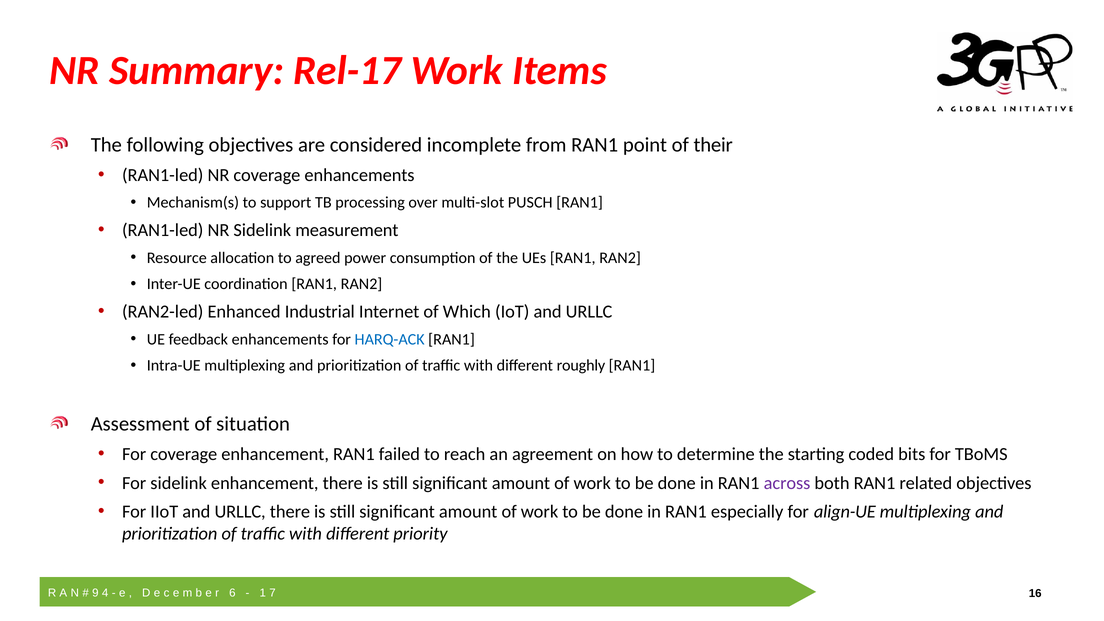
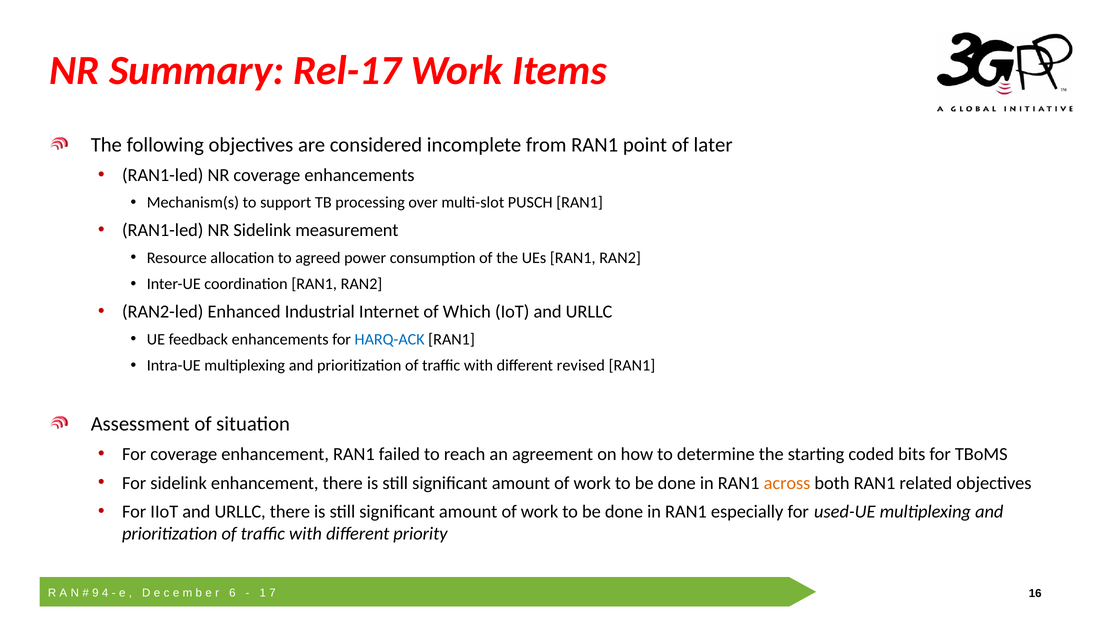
their: their -> later (713, 145)
roughly: roughly -> revised (581, 366)
across colour: purple -> orange (787, 483)
align-UE: align-UE -> used-UE (845, 512)
